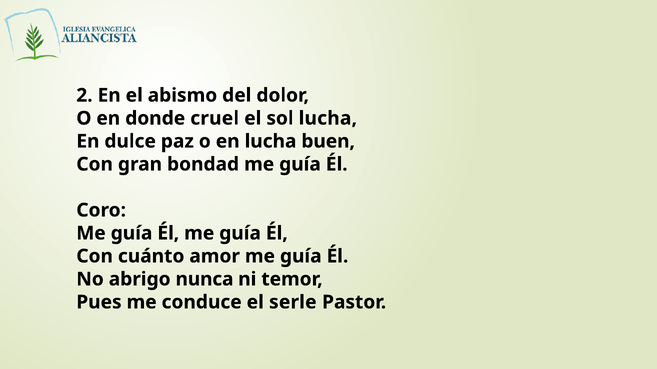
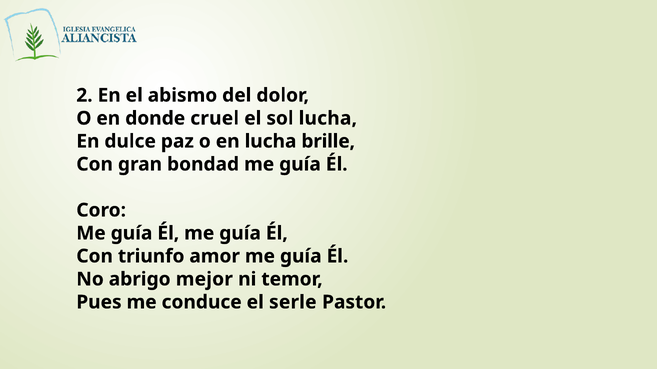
buen: buen -> brille (328, 141)
cuánto: cuánto -> triunfo (151, 257)
nunca: nunca -> mejor (204, 280)
